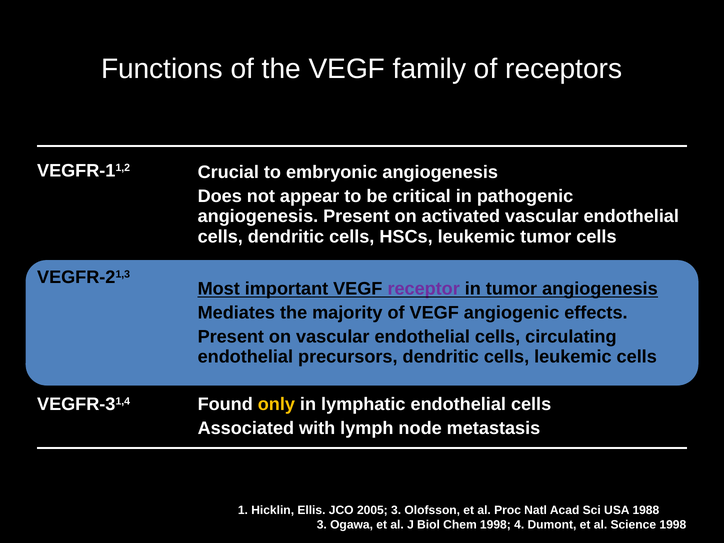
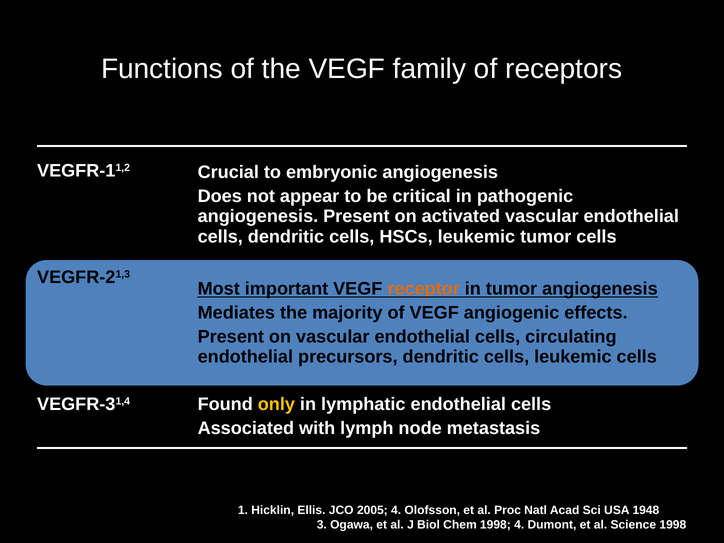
receptor colour: purple -> orange (424, 289)
2005 3: 3 -> 4 (396, 510)
1988: 1988 -> 1948 (646, 510)
